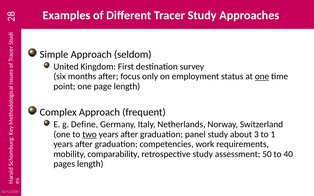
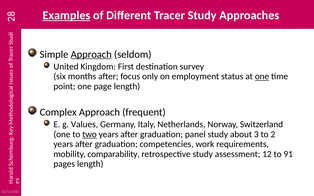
Examples underline: none -> present (66, 15)
Approach underline: none -> present (91, 54)
Define: Define -> Values (84, 125)
to 1: 1 -> 2 (273, 134)
50: 50 -> 12 (267, 154)
40: 40 -> 91 (288, 154)
